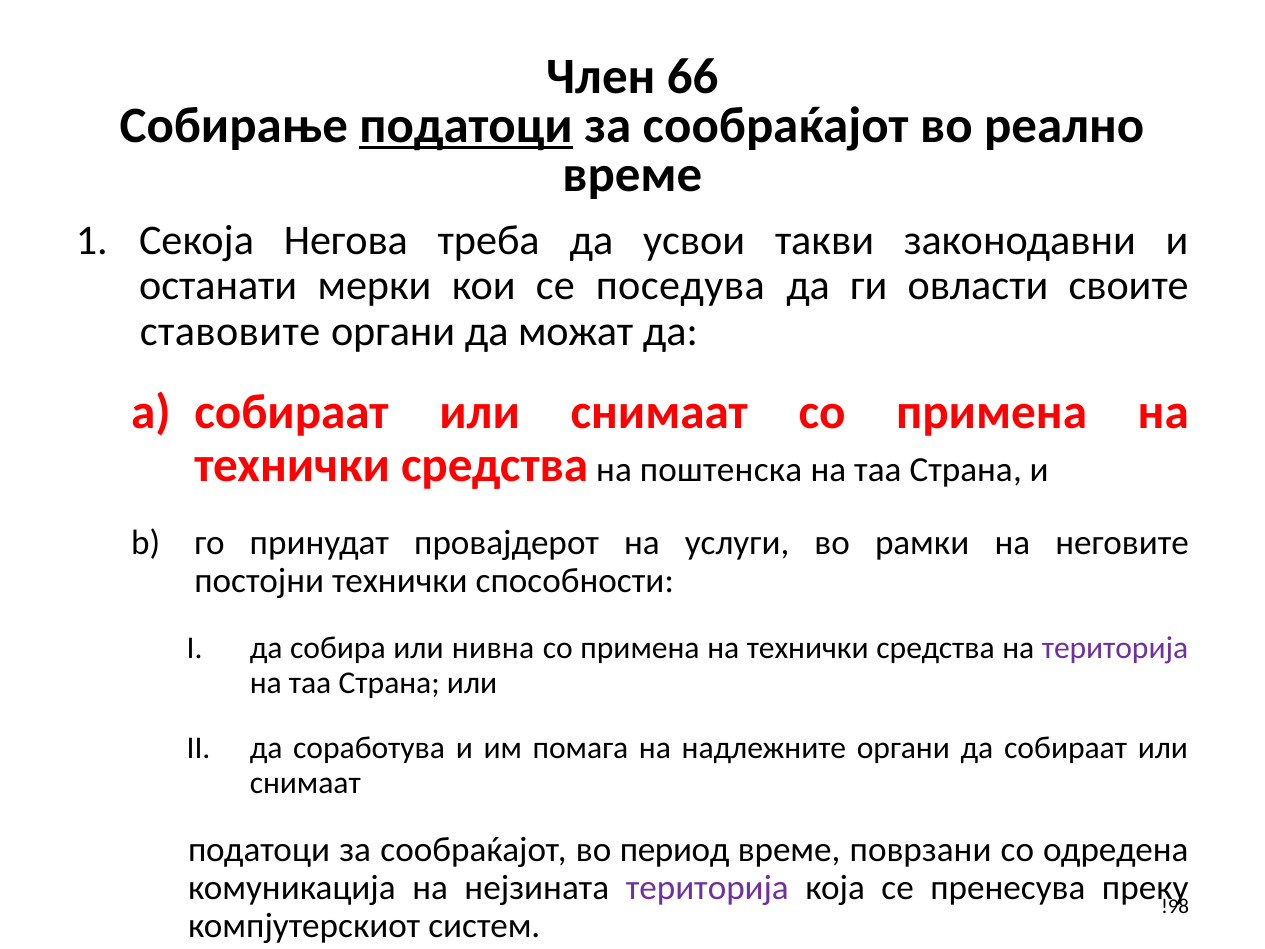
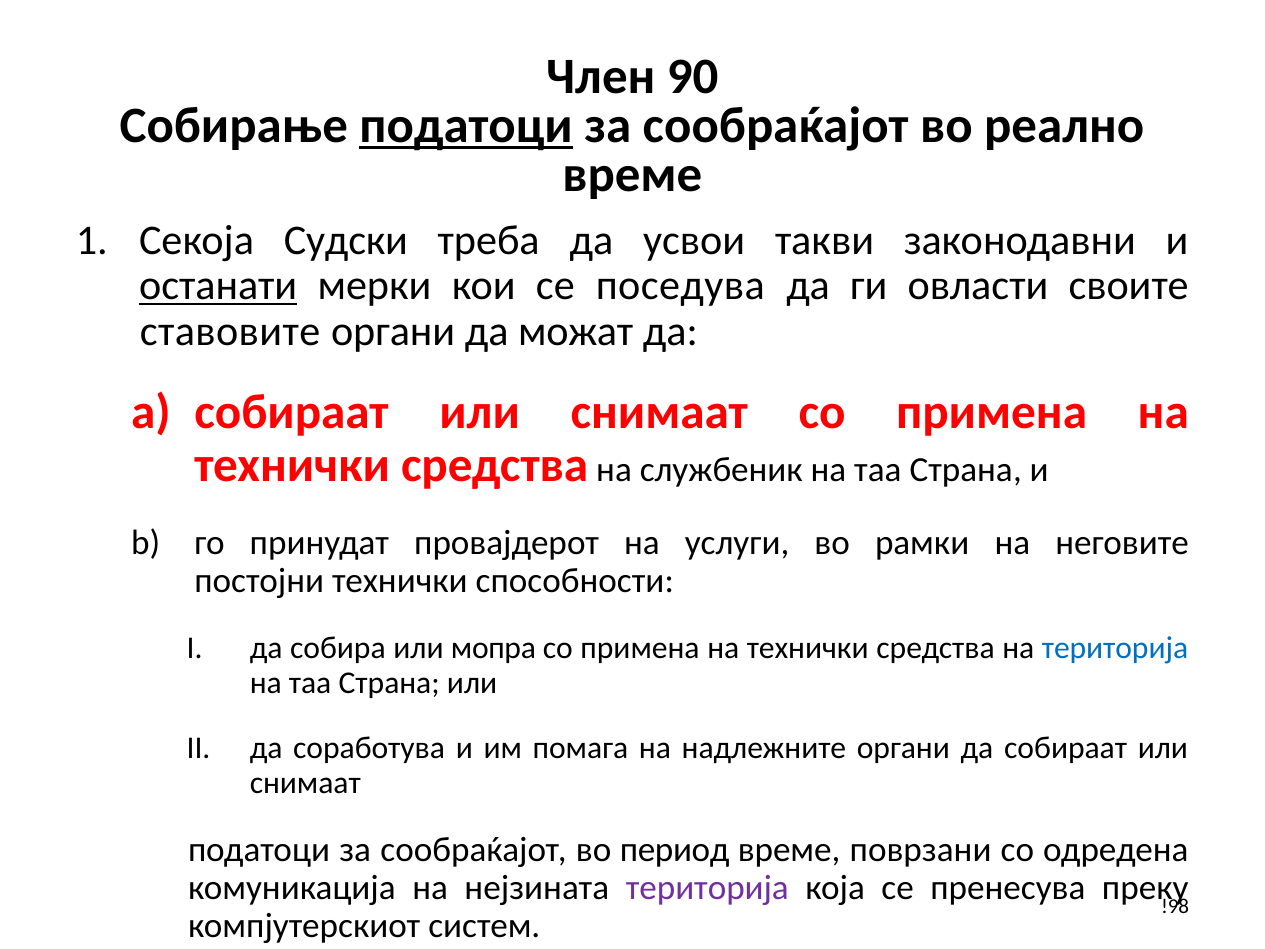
66: 66 -> 90 (693, 76)
Негова: Негова -> Судски (346, 240)
останати underline: none -> present (218, 286)
поштенска: поштенска -> службеник (721, 470)
нивна: нивна -> мопра (493, 648)
територија colour: purple -> blue (1115, 648)
